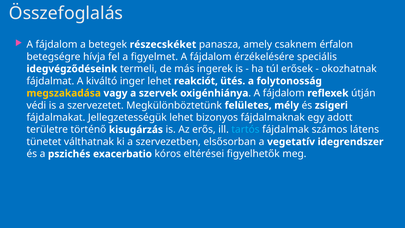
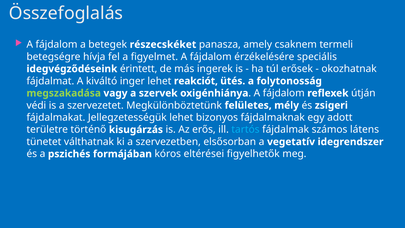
érfalon: érfalon -> termeli (336, 44)
termeli: termeli -> érintett (139, 69)
megszakadása colour: yellow -> light green (64, 93)
exacerbatio: exacerbatio -> formájában (122, 154)
